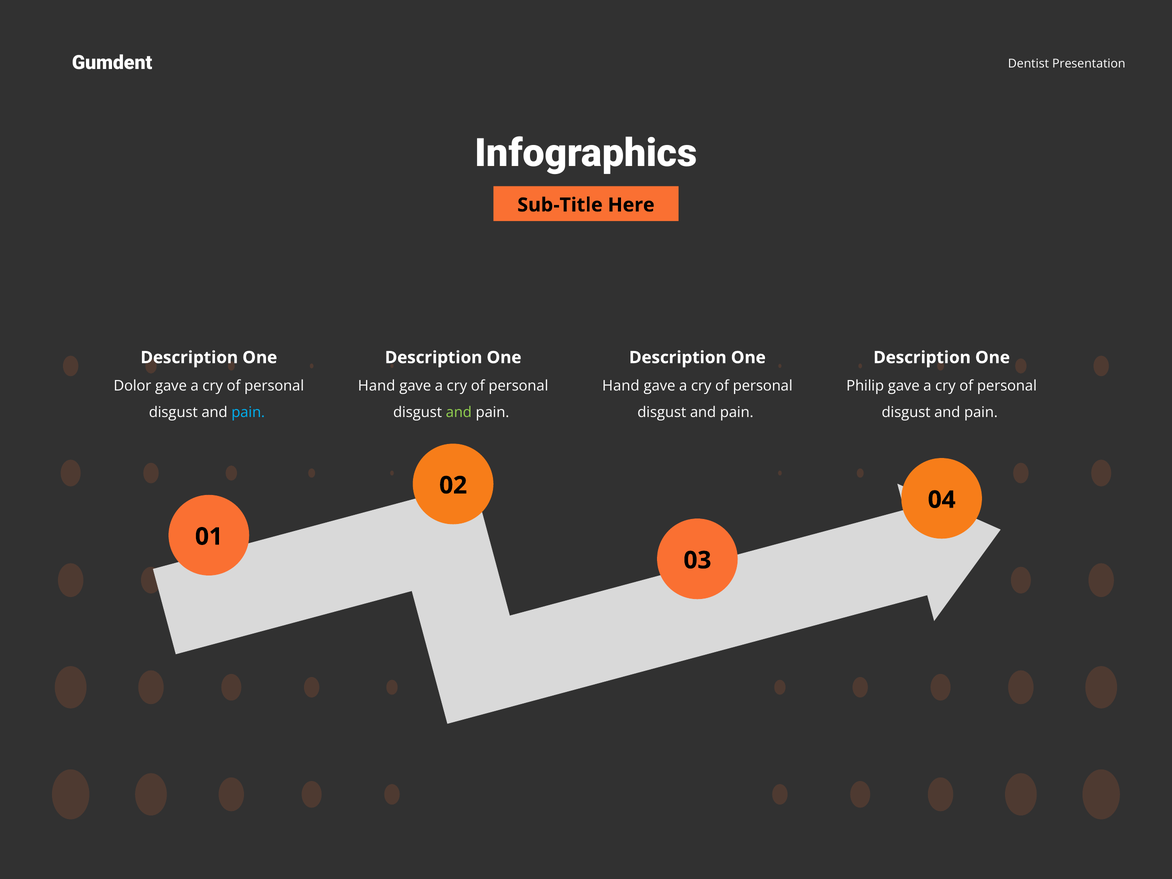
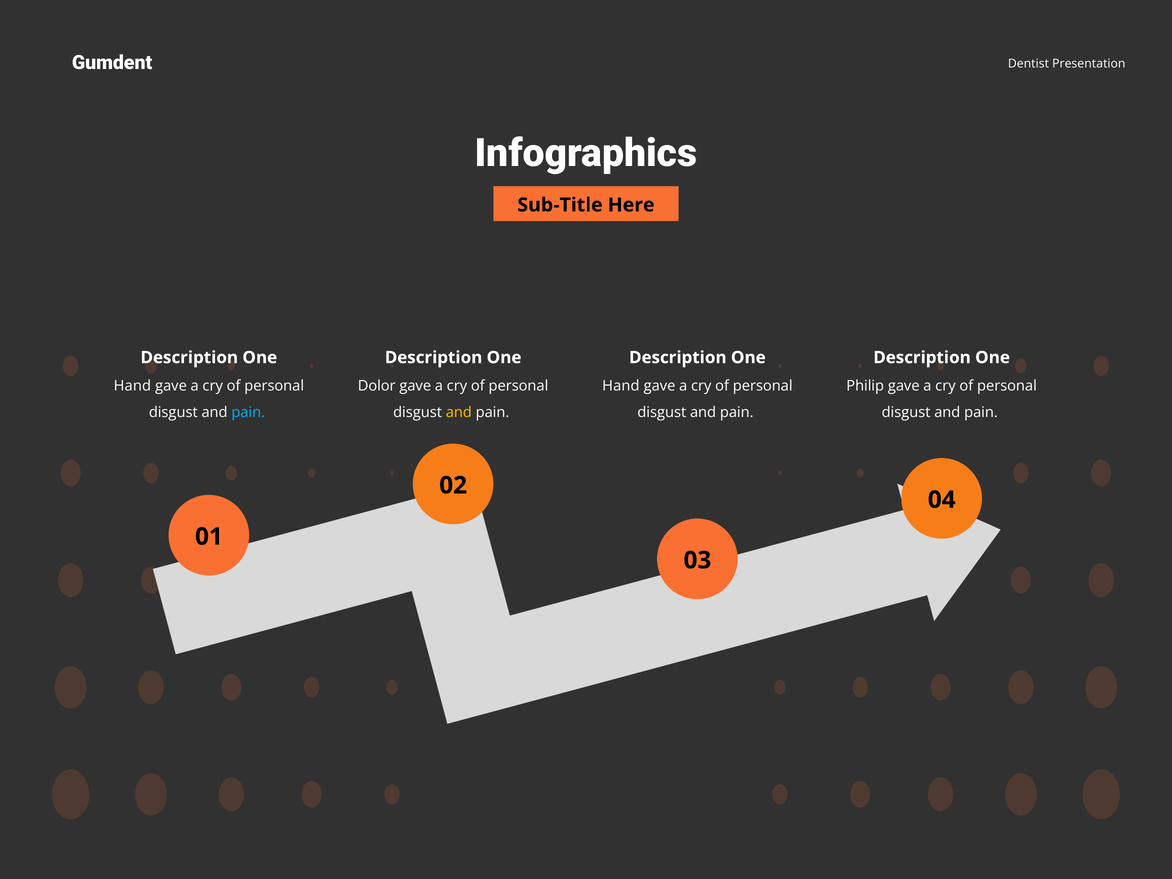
Dolor: Dolor -> Hand (132, 386)
Hand: Hand -> Dolor (377, 386)
and colour: light green -> yellow (459, 412)
